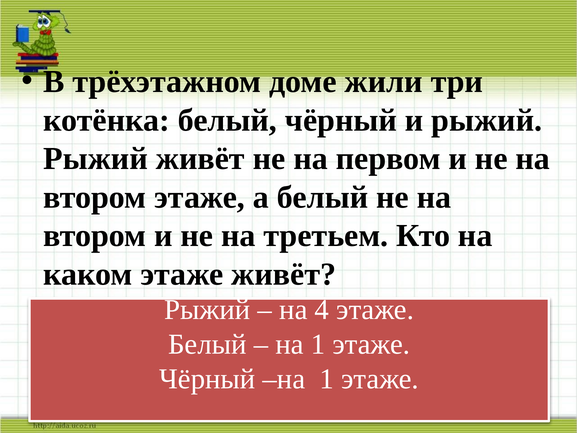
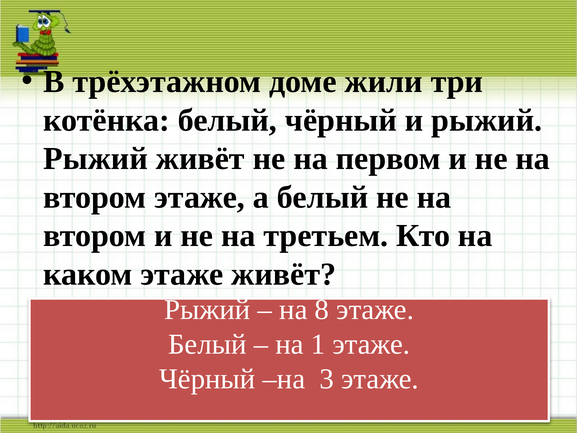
4: 4 -> 8 (322, 310)
Чёрный на 1: 1 -> 3 (327, 379)
